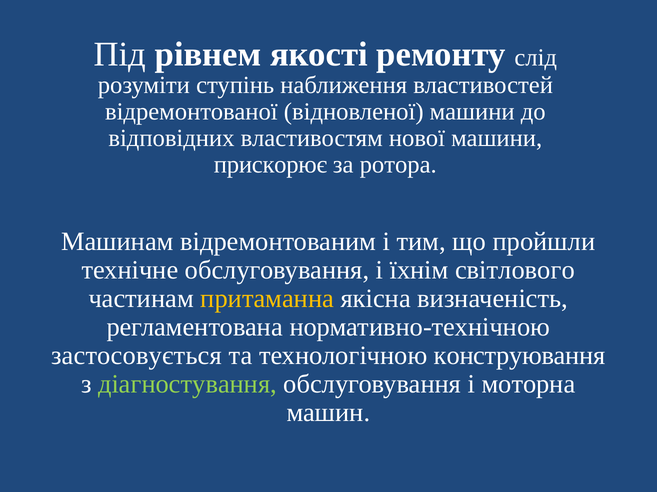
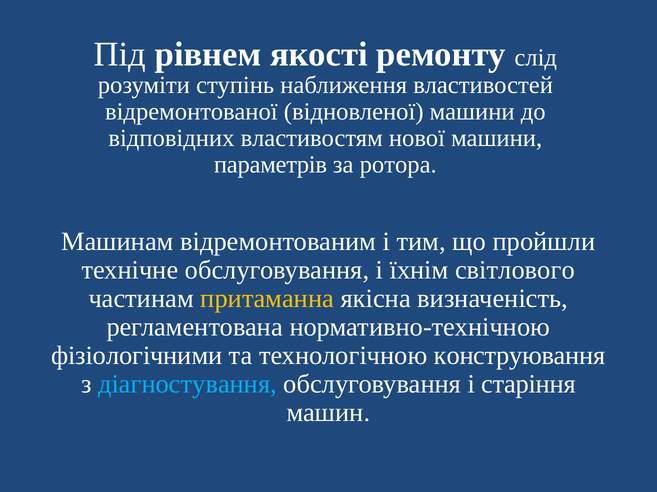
прискорює: прискорює -> параметрів (270, 165)
застосовується: застосовується -> фізіологічними (137, 356)
діагностування colour: light green -> light blue (188, 385)
моторна: моторна -> старіння (529, 385)
